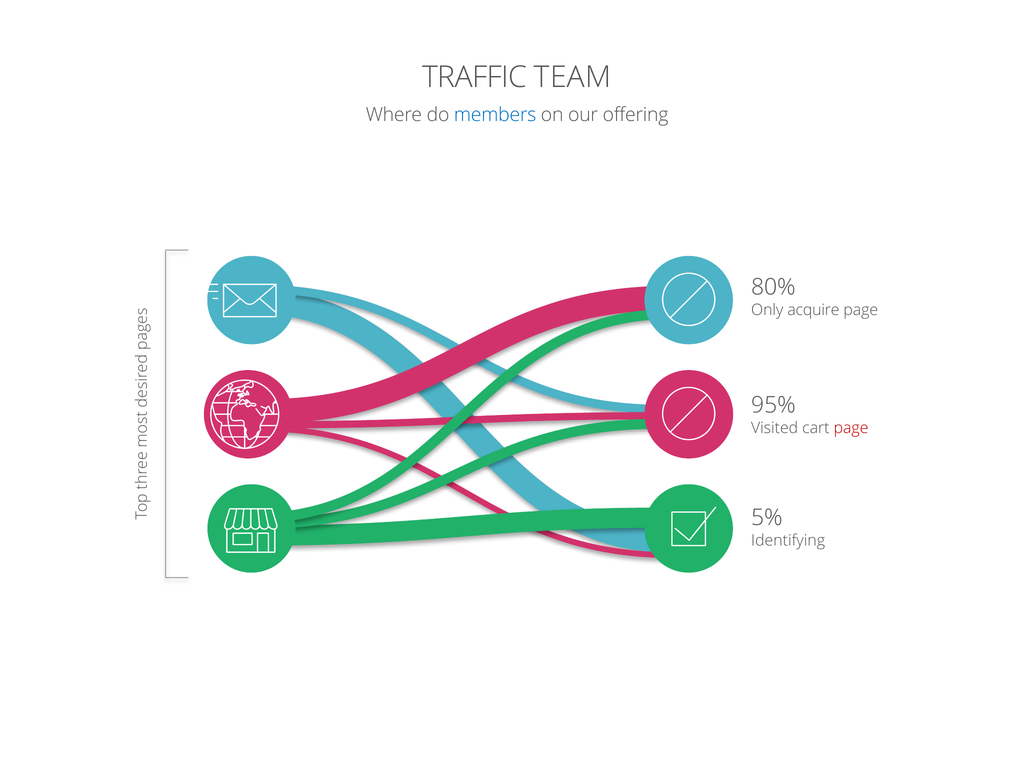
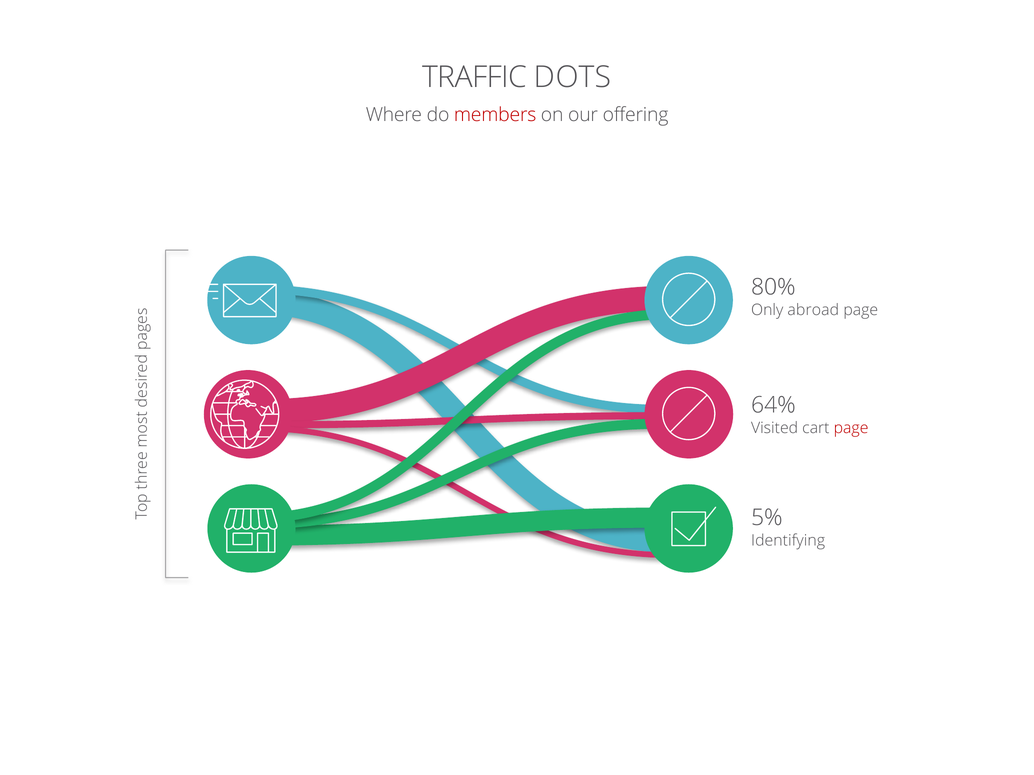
TEAM: TEAM -> DOTS (573, 77)
members colour: blue -> red (495, 115)
acquire: acquire -> abroad (813, 310)
95%: 95% -> 64% (773, 405)
